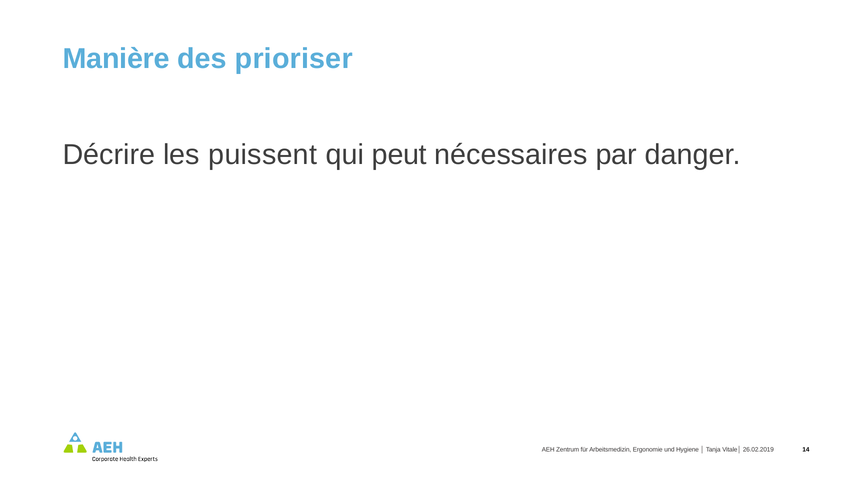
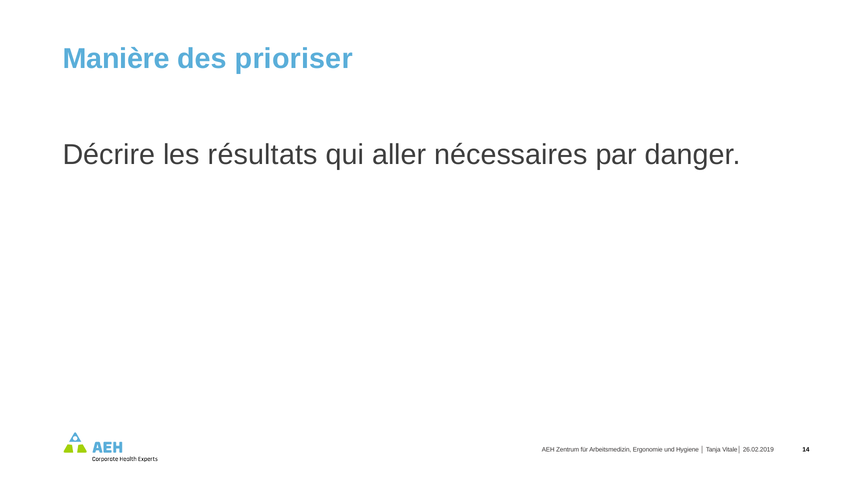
puissent: puissent -> résultats (263, 154)
peut: peut -> aller (399, 154)
